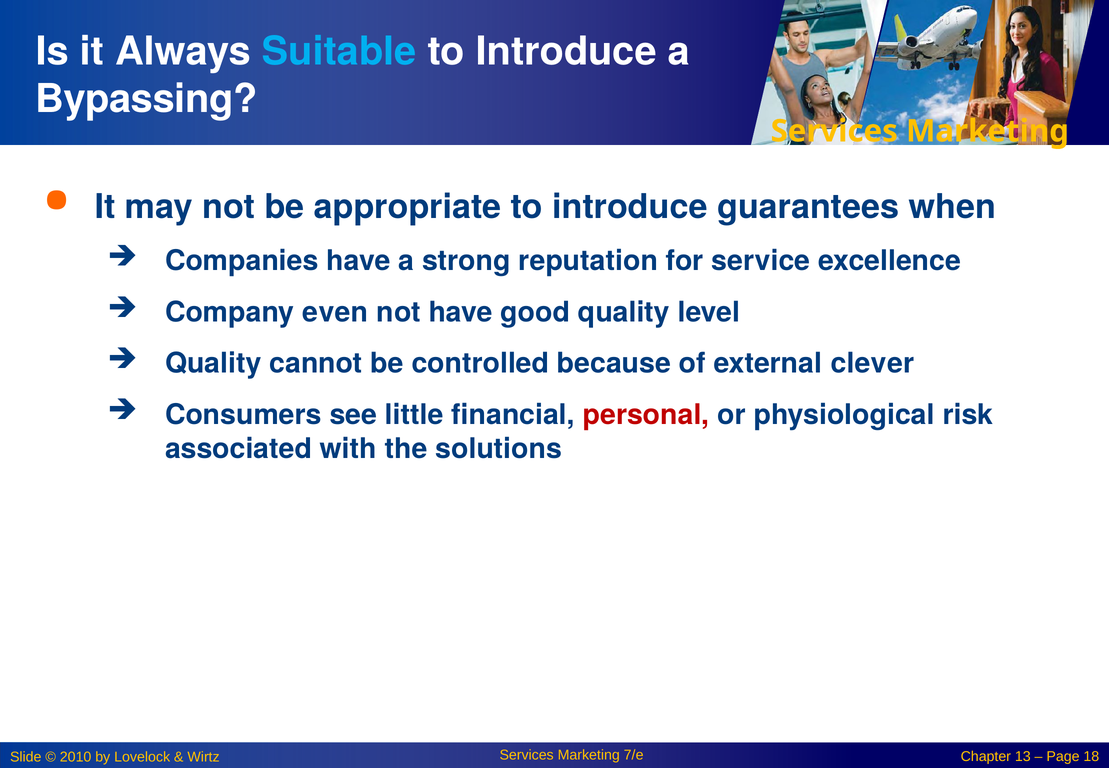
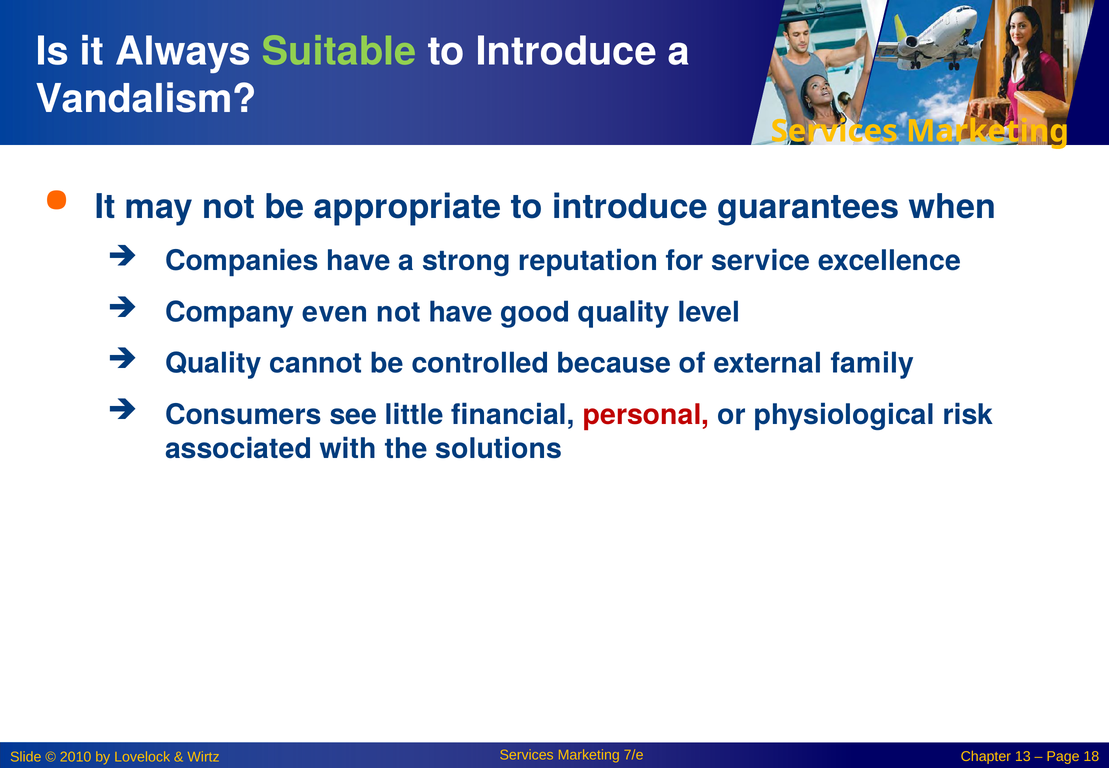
Suitable colour: light blue -> light green (339, 51)
Bypassing: Bypassing -> Vandalism (146, 99)
clever: clever -> family (872, 363)
